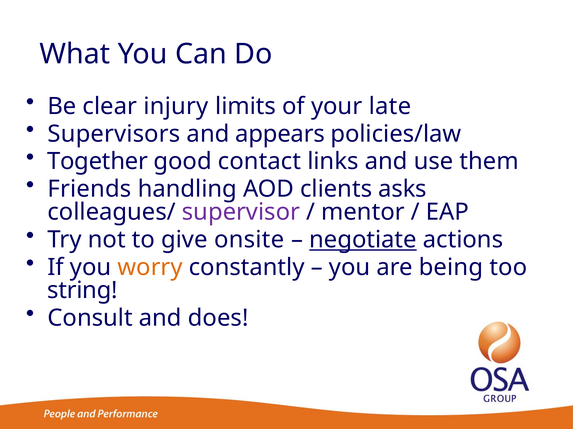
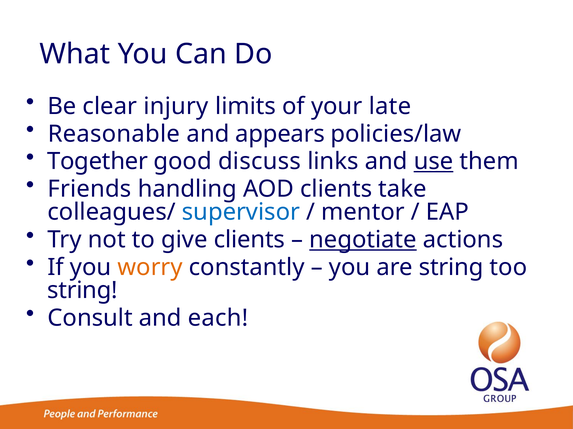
Supervisors: Supervisors -> Reasonable (114, 134)
contact: contact -> discuss (259, 162)
use underline: none -> present (434, 162)
asks: asks -> take (402, 189)
supervisor colour: purple -> blue (241, 212)
give onsite: onsite -> clients (249, 240)
are being: being -> string (451, 268)
does: does -> each (218, 318)
